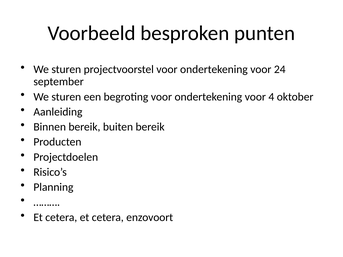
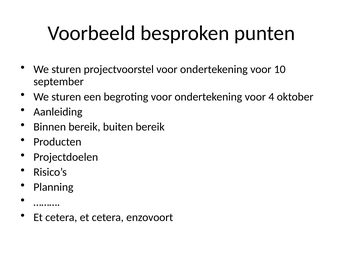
24: 24 -> 10 (280, 69)
